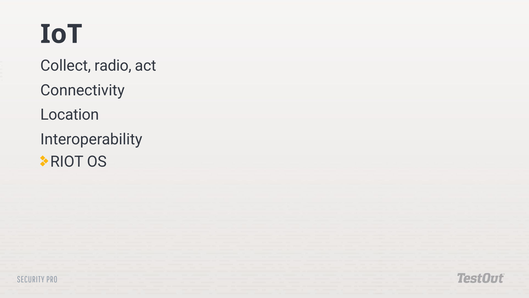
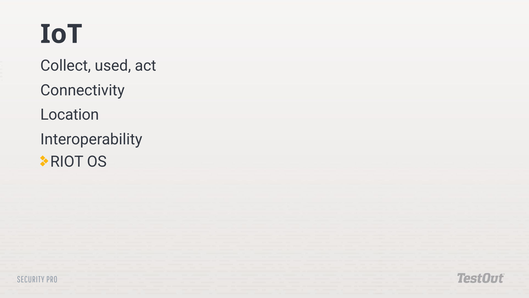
radio: radio -> used (113, 66)
